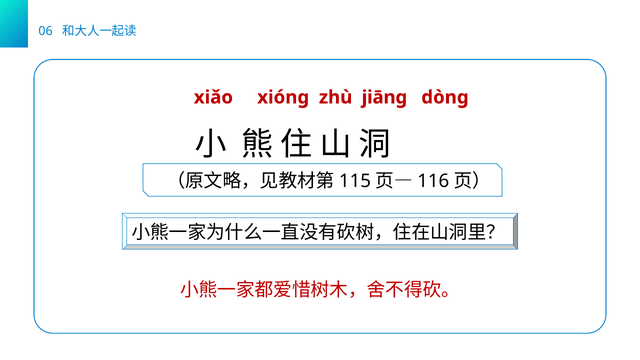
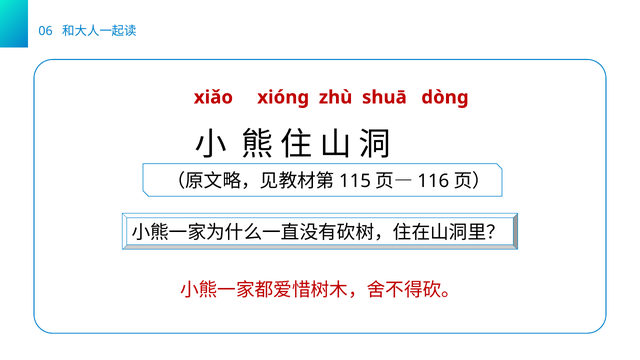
jiānɡ: jiānɡ -> shuā (384, 97)
